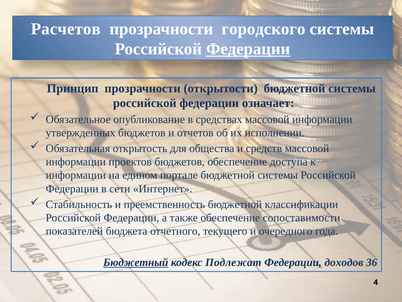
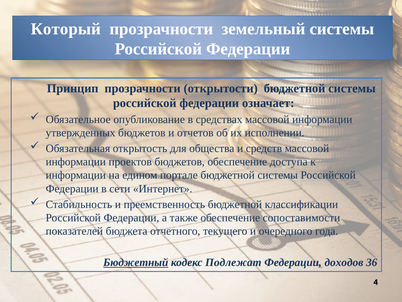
Расчетов: Расчетов -> Который (66, 29)
городского: городского -> земельный (263, 29)
Федерации underline: present -> none (248, 49)
